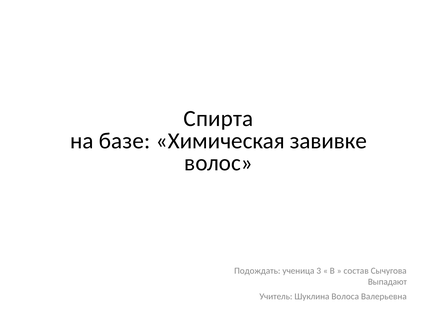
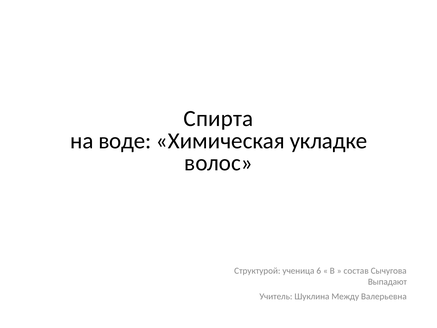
базе: базе -> воде (125, 141)
завивке: завивке -> укладке (328, 141)
Подождать: Подождать -> Структурой (257, 271)
3: 3 -> 6 (319, 271)
Волоса: Волоса -> Между (345, 296)
